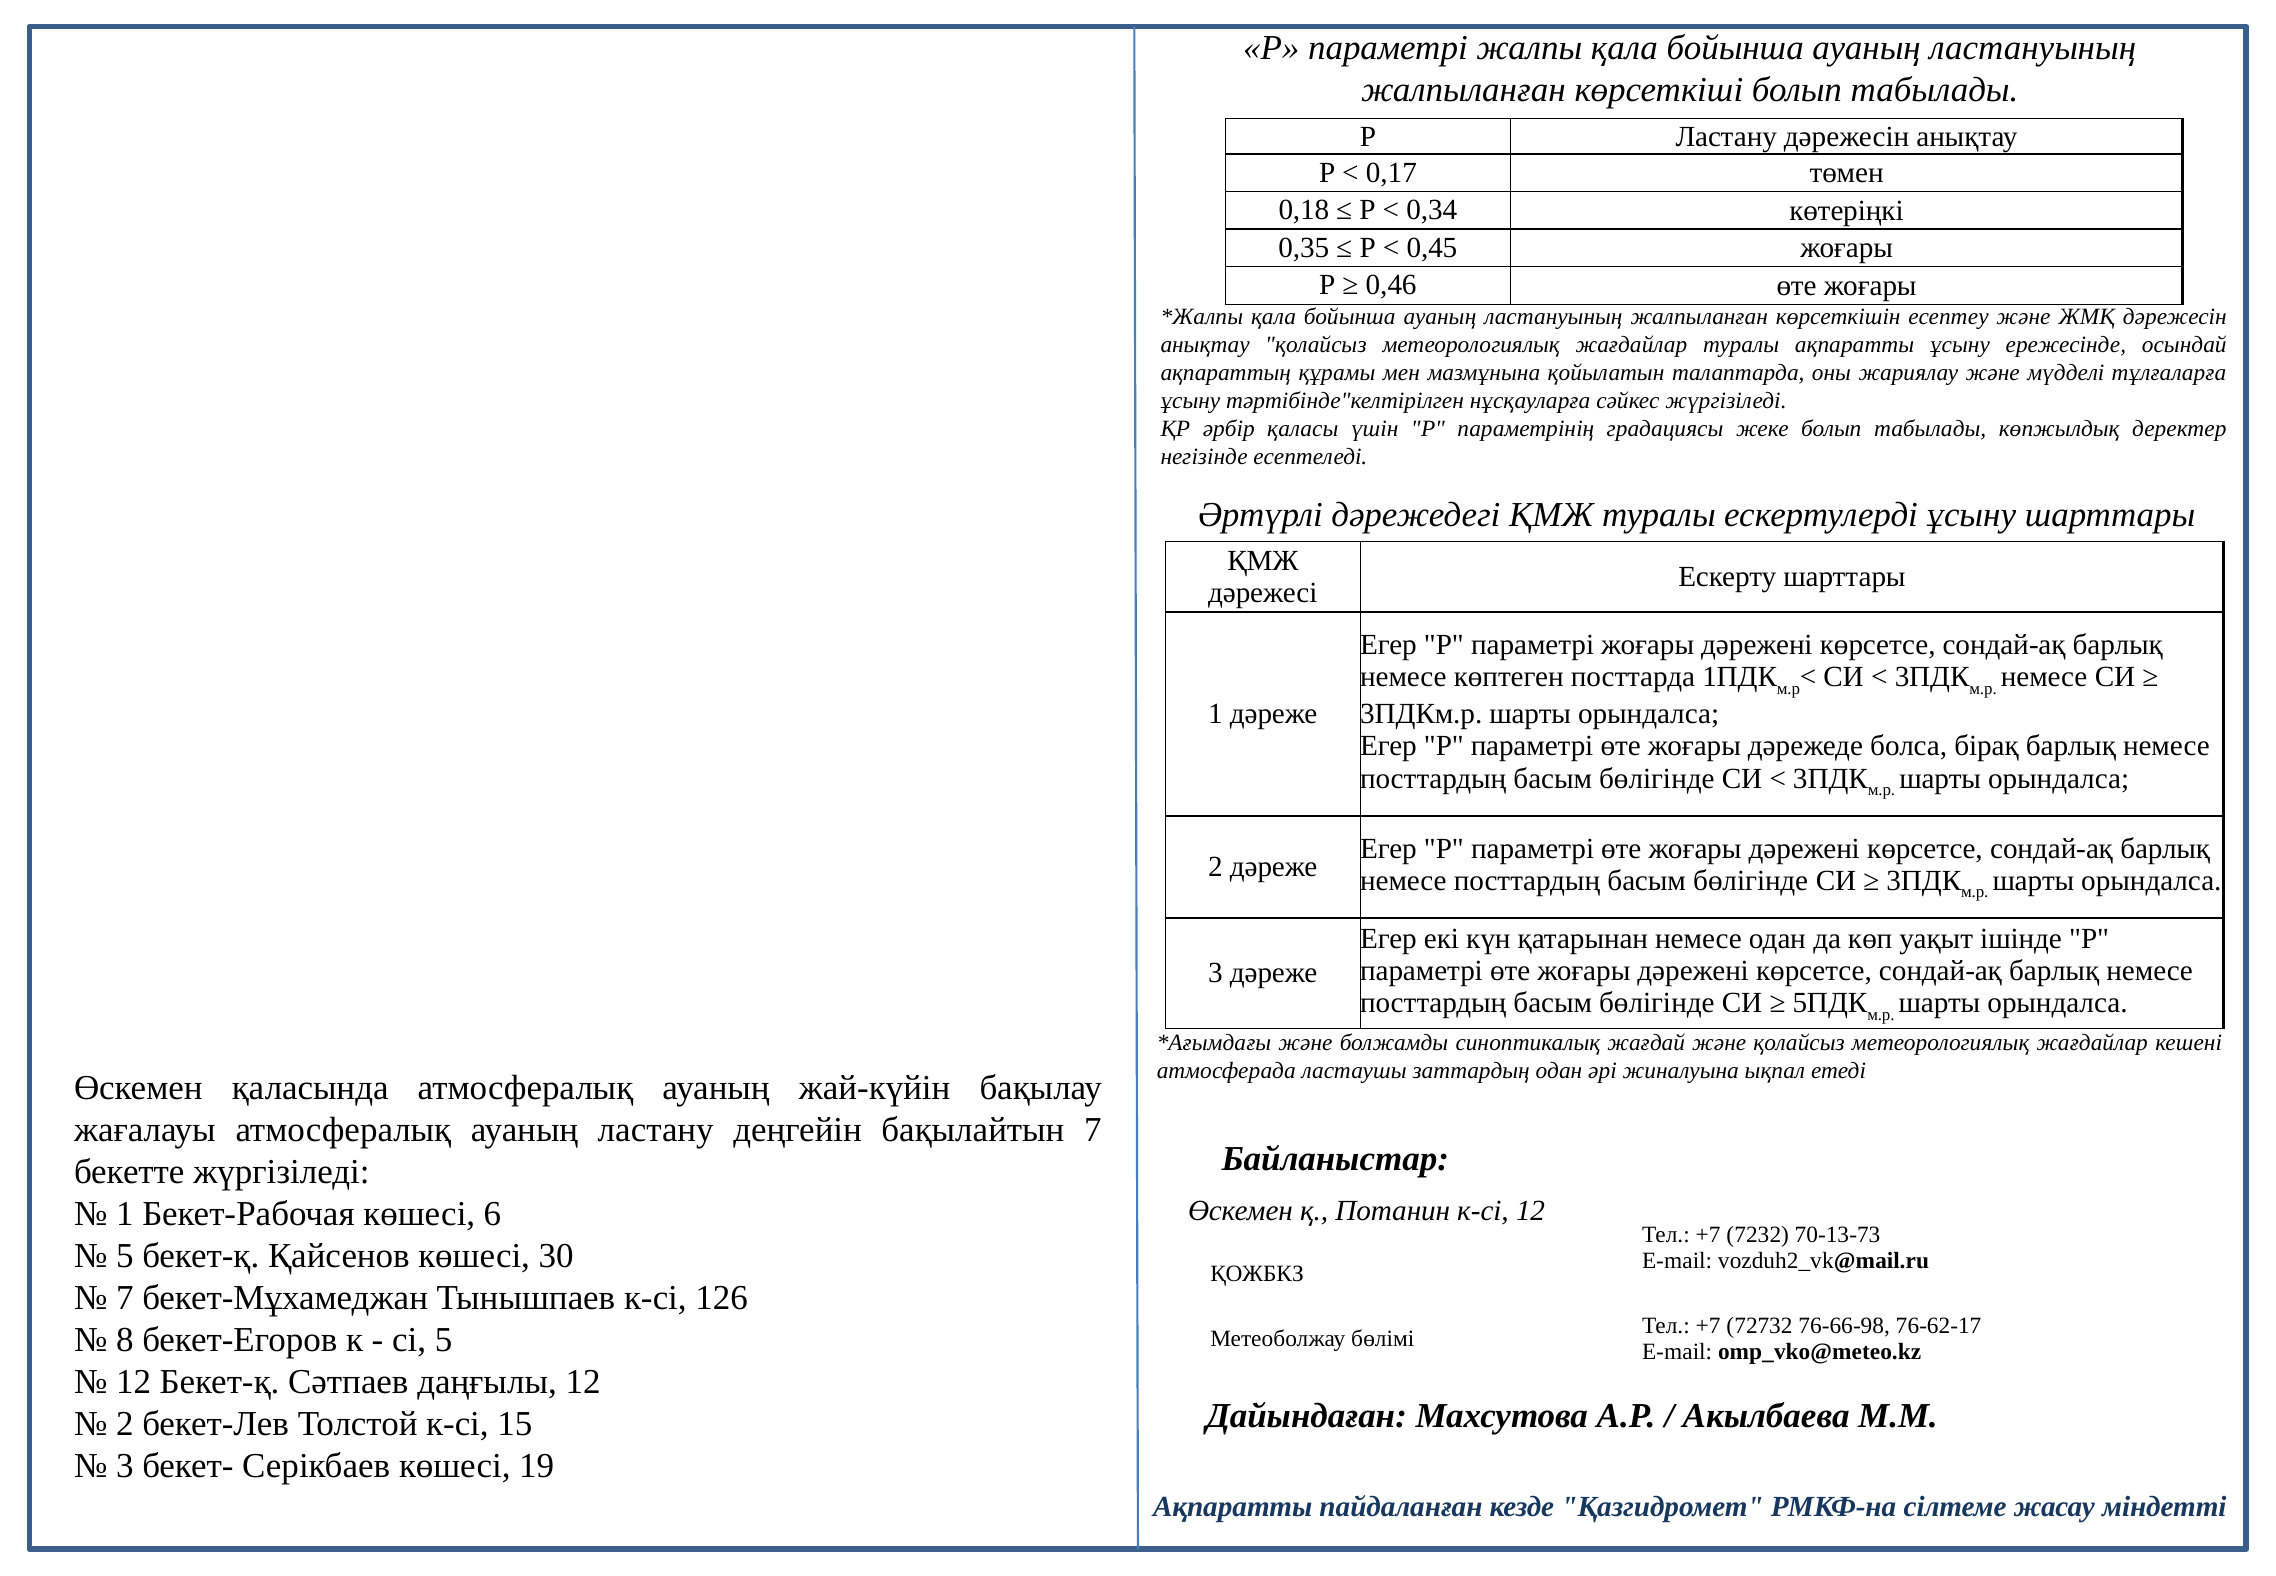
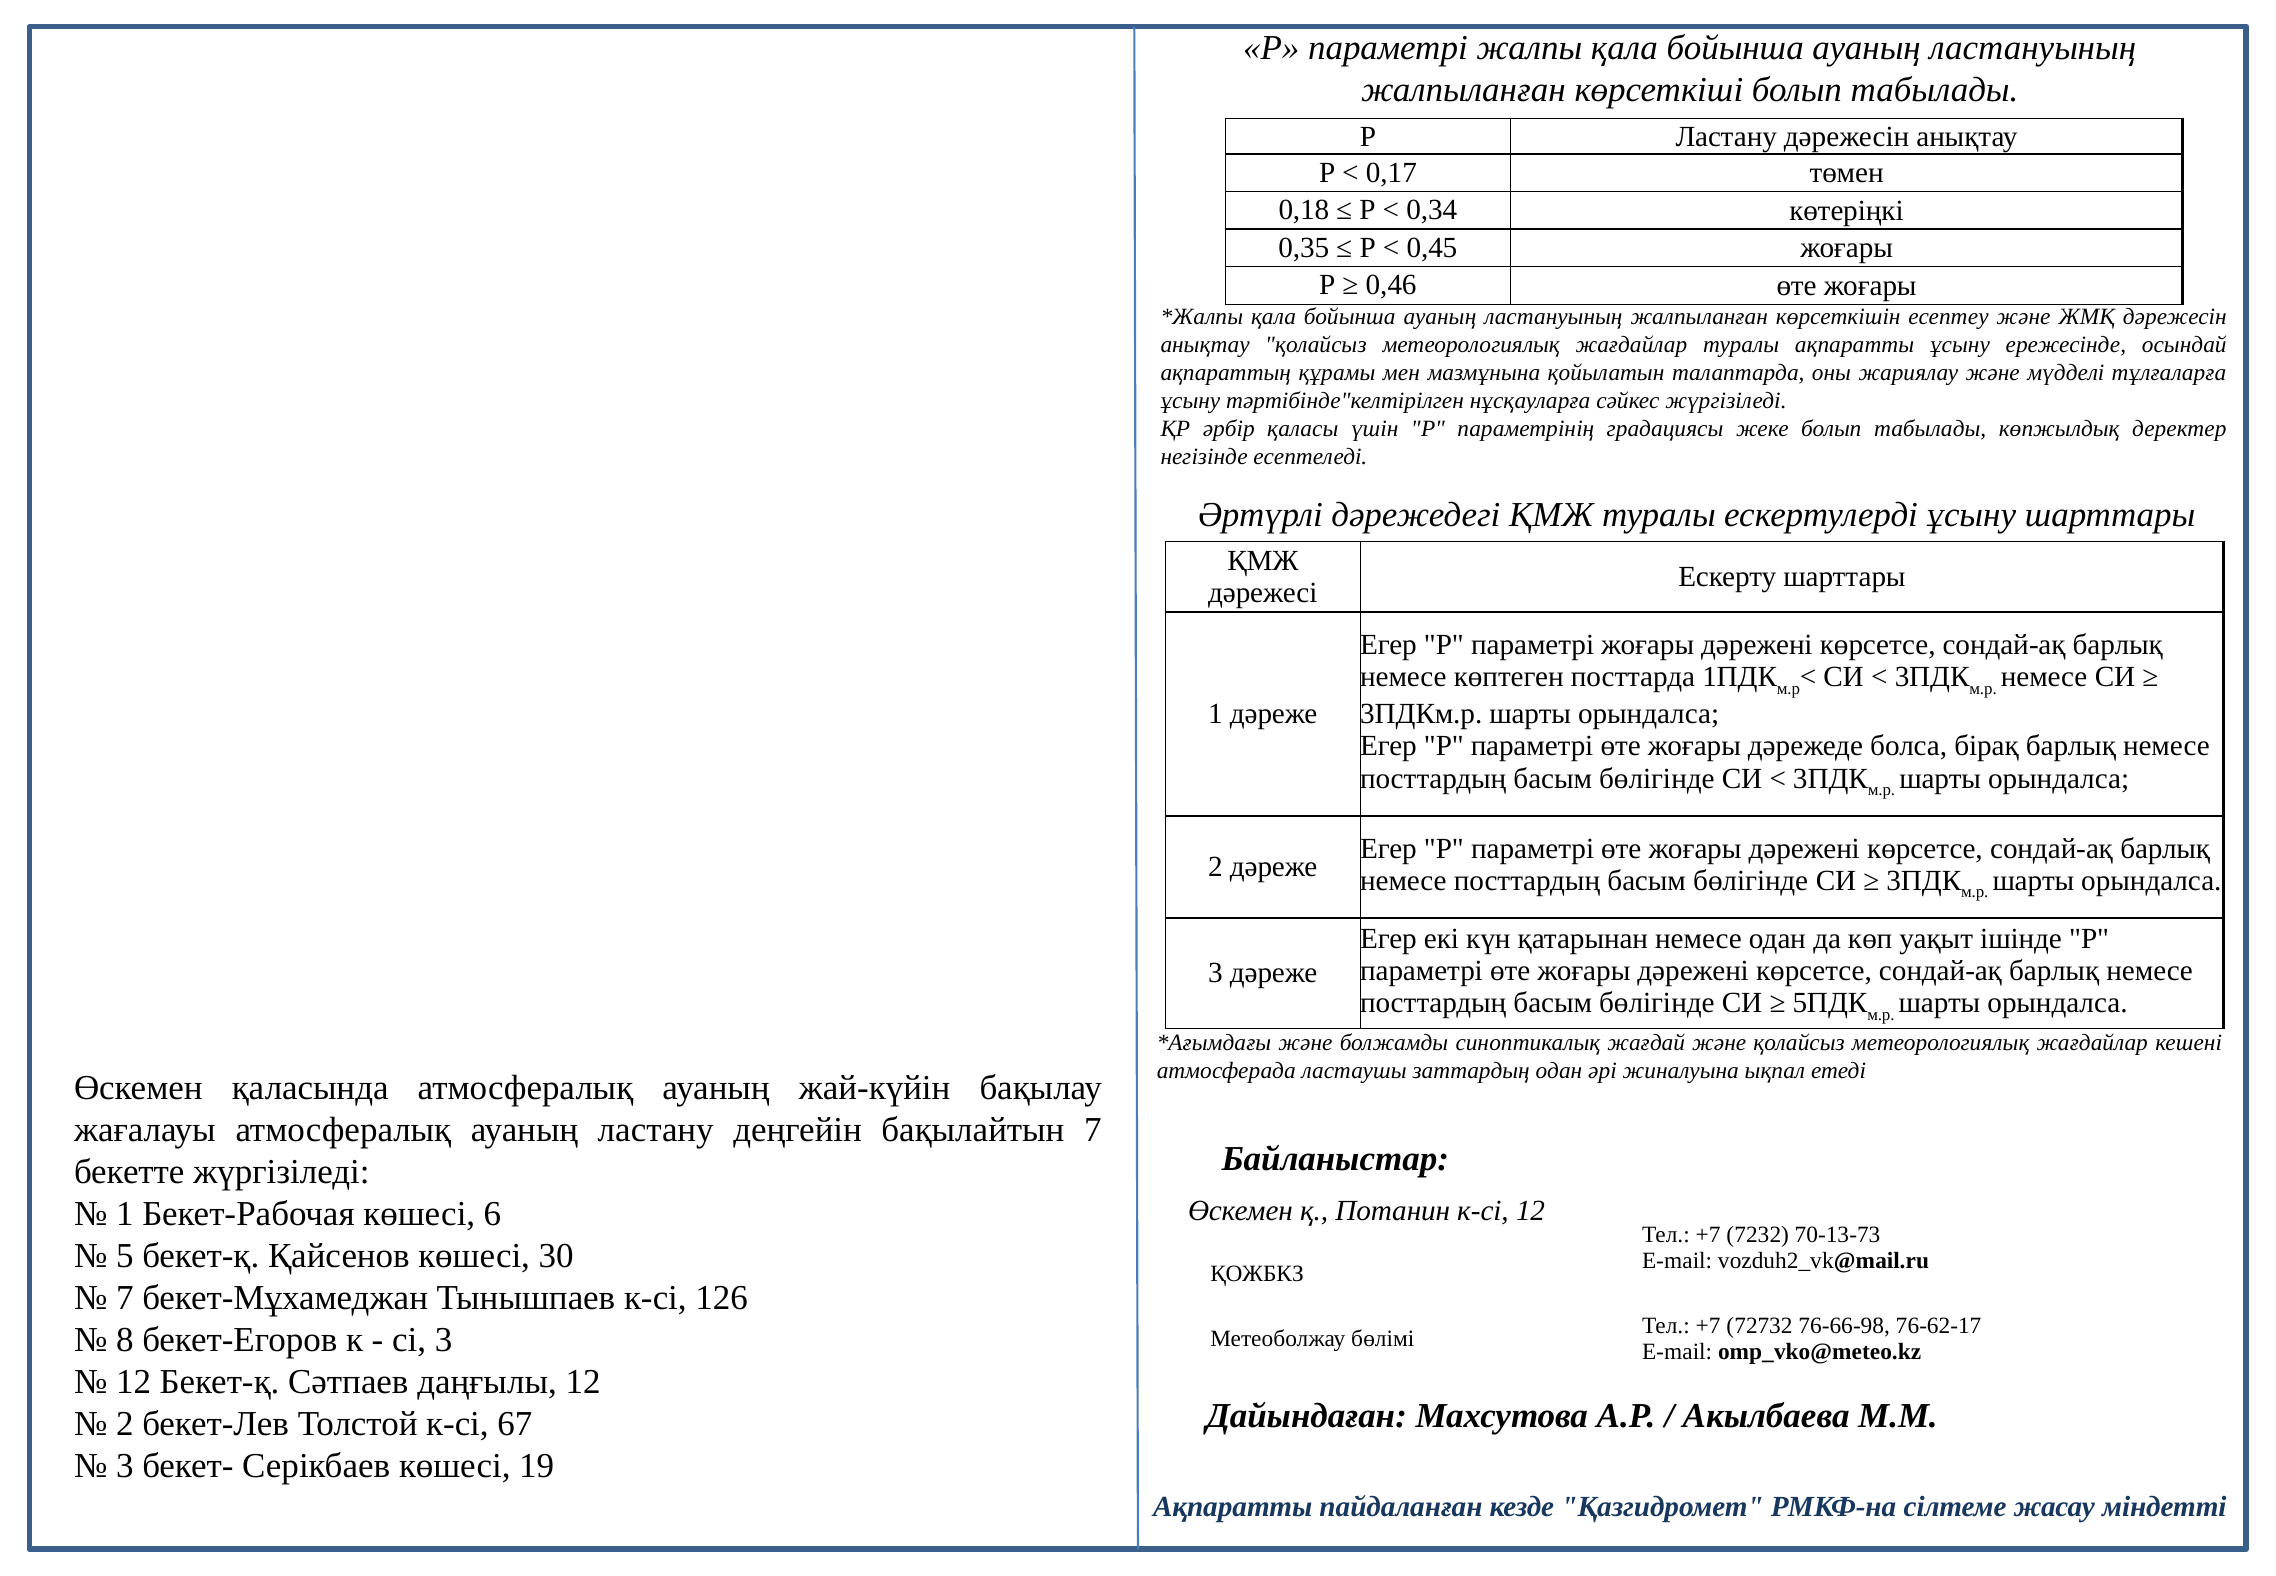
сі 5: 5 -> 3 (444, 1340)
15: 15 -> 67 (515, 1424)
